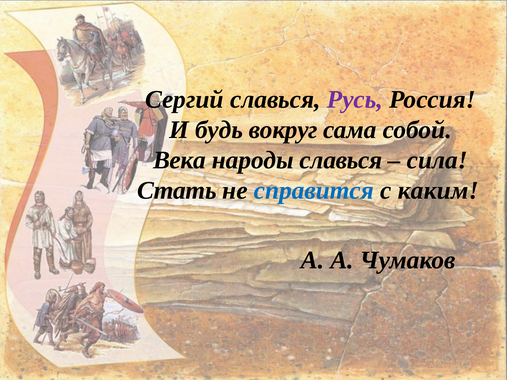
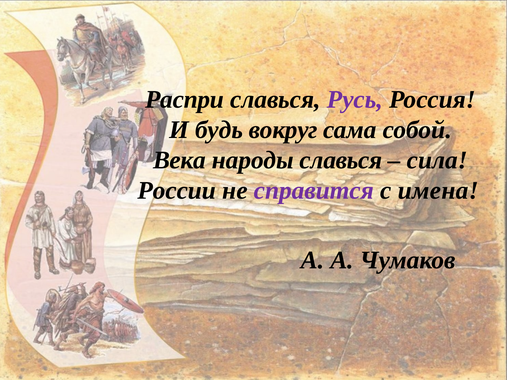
Сергий: Сергий -> Распри (185, 99)
Стать: Стать -> России (177, 191)
справится colour: blue -> purple (314, 191)
каким: каким -> имена (438, 191)
